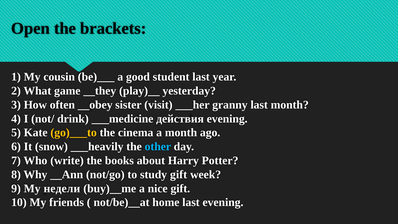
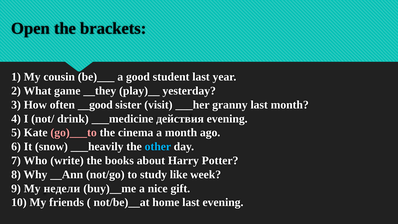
__obey: __obey -> __good (95, 105)
go)___to colour: yellow -> pink (74, 133)
study gift: gift -> like (179, 174)
